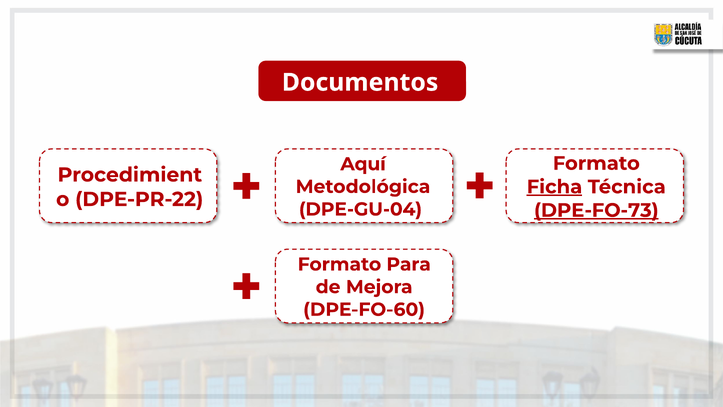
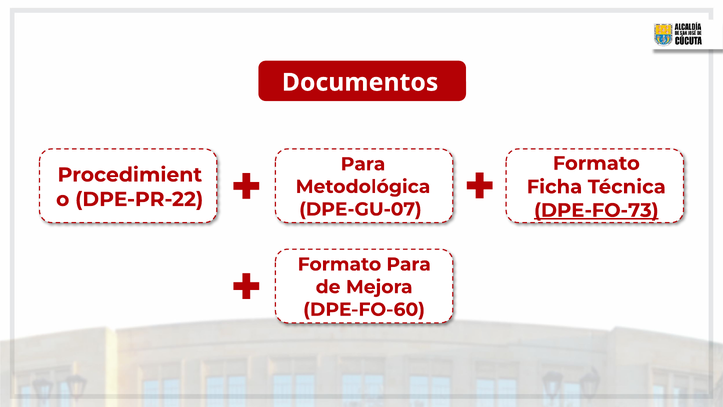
Aquí: Aquí -> Para (363, 164)
Ficha underline: present -> none (554, 187)
DPE-GU-04: DPE-GU-04 -> DPE-GU-07 (360, 209)
